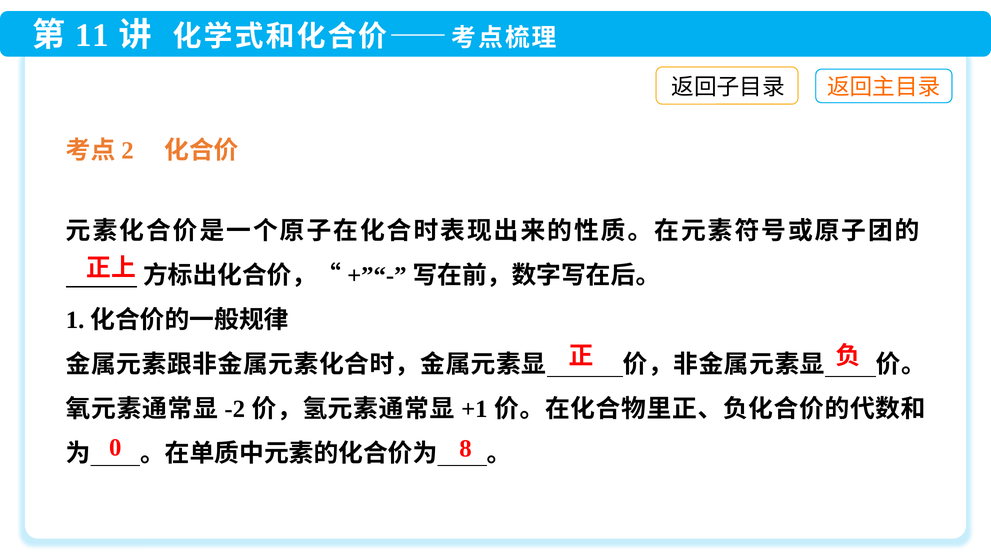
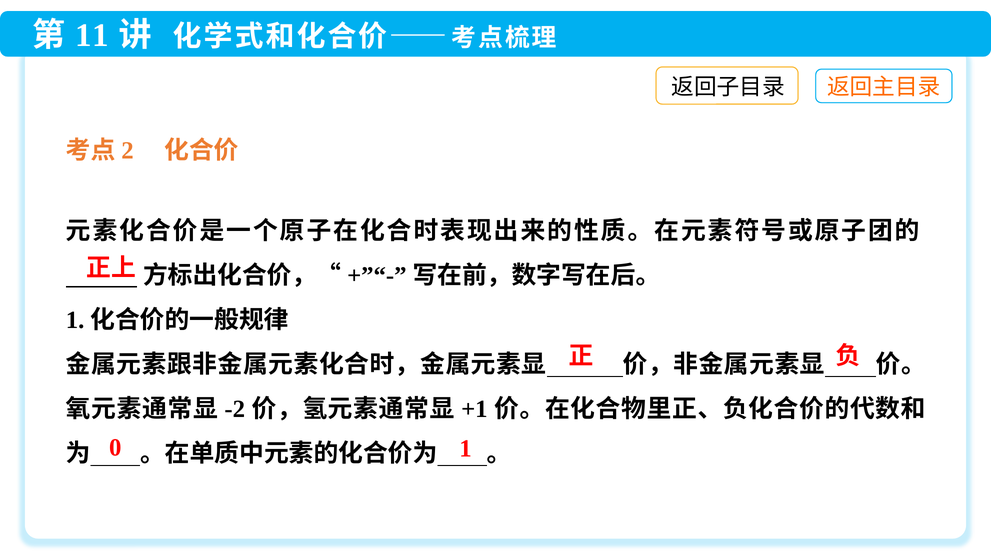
8: 8 -> 1 (466, 449)
